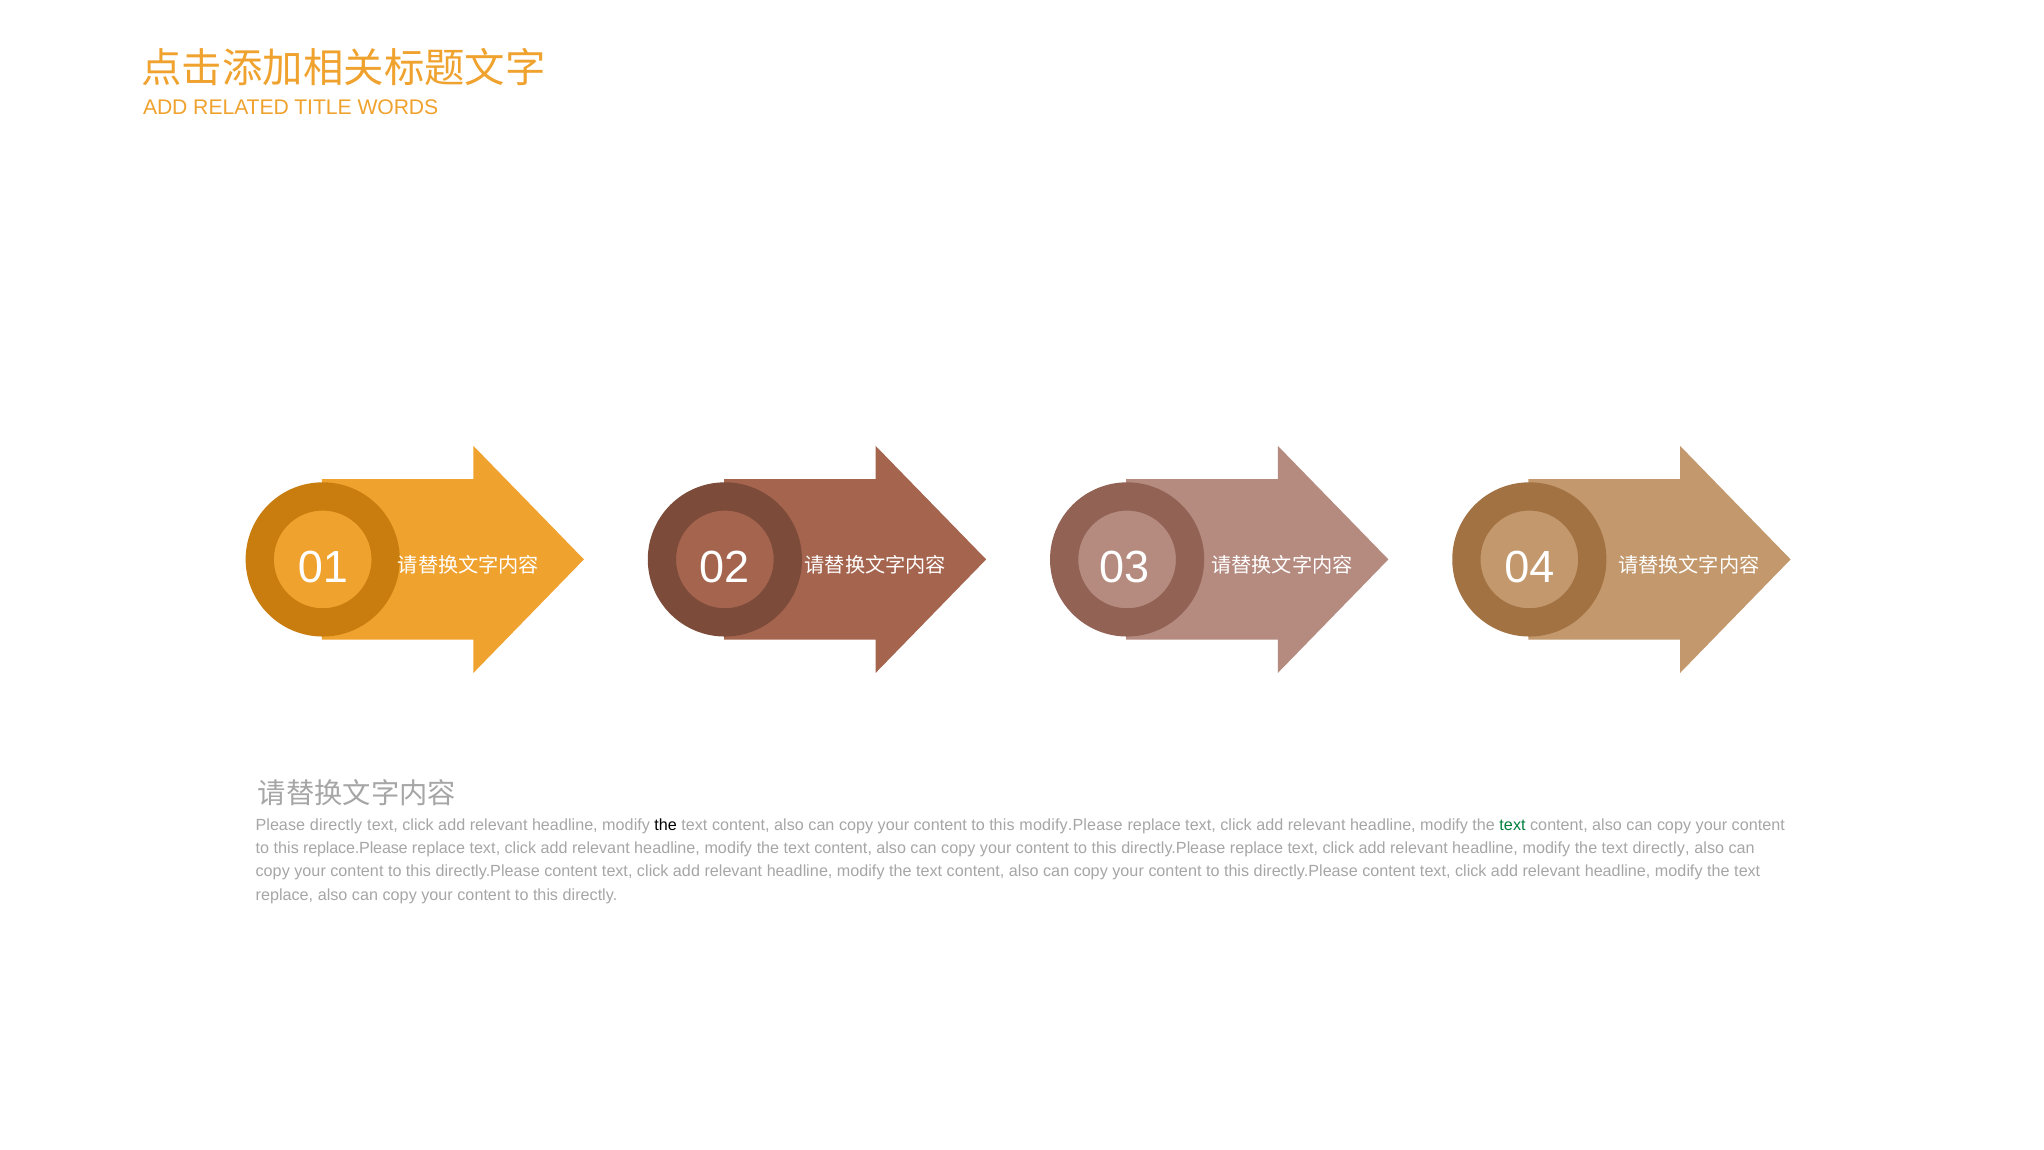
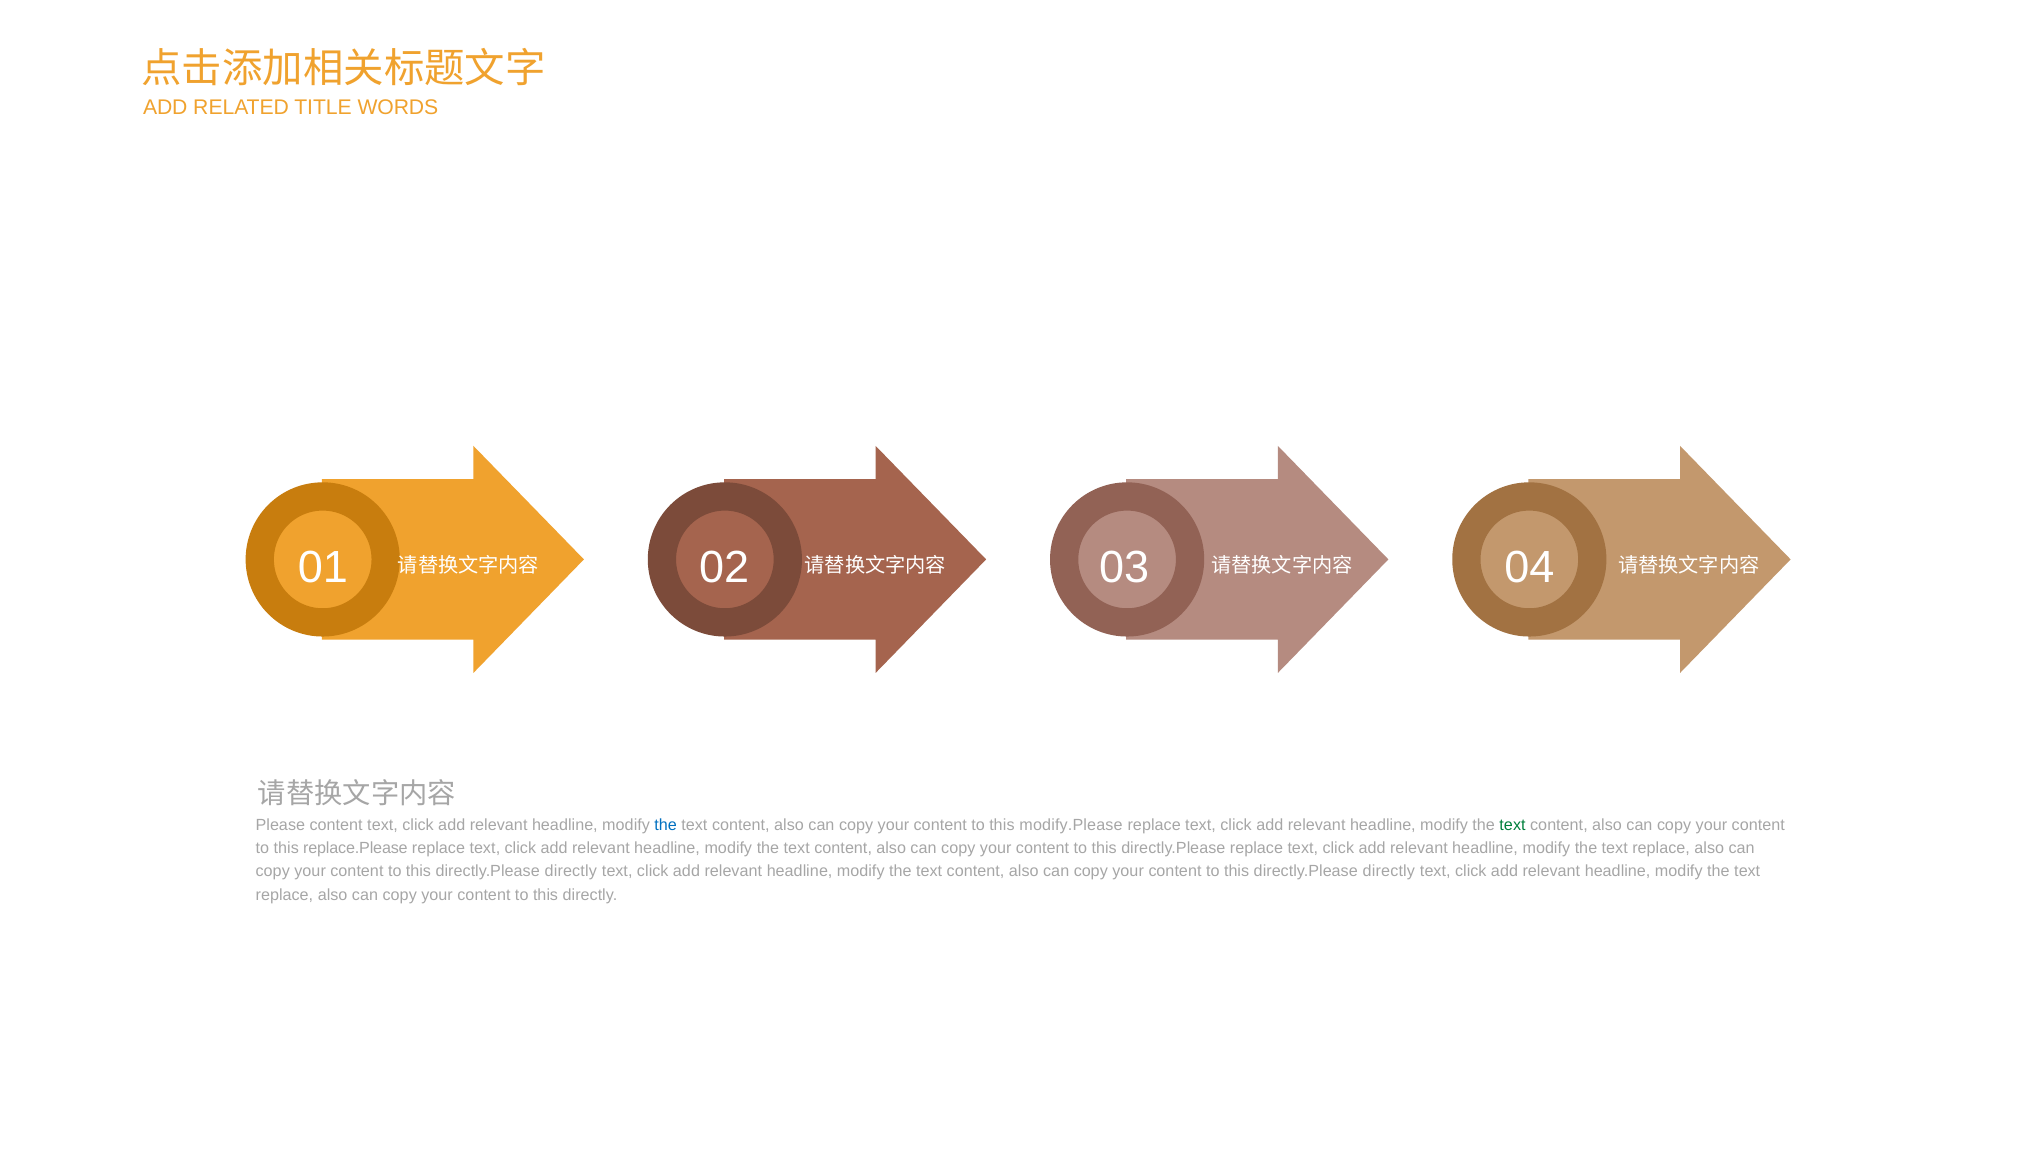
Please directly: directly -> content (336, 825)
the colour: black -> blue (666, 825)
directly: directly -> replace (1661, 848)
content: content -> directly (571, 871)
content: content -> directly (1389, 871)
